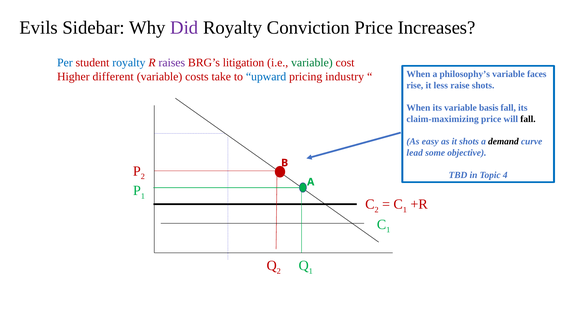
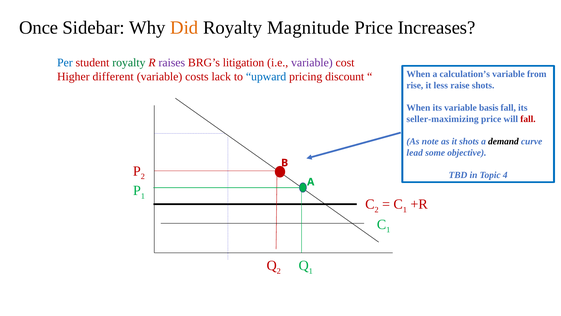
Evils: Evils -> Once (39, 27)
Did colour: purple -> orange (184, 27)
Conviction: Conviction -> Magnitude (308, 27)
royalty colour: blue -> green (129, 62)
variable colour: green -> purple (312, 62)
take: take -> lack (221, 76)
industry: industry -> discount (345, 76)
philosophy’s: philosophy’s -> calculation’s (465, 74)
faces: faces -> from (537, 74)
claim-maximizing: claim-maximizing -> seller-maximizing (443, 119)
fall colour: black -> red (528, 119)
easy: easy -> note (430, 141)
